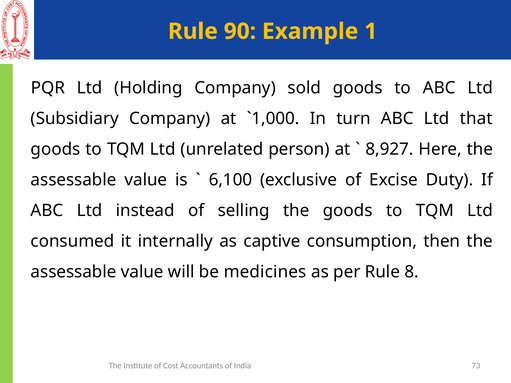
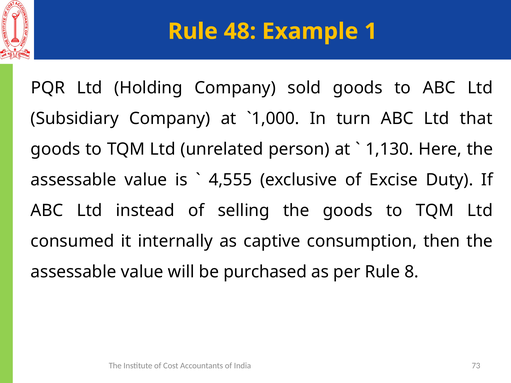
90: 90 -> 48 (240, 31)
8,927: 8,927 -> 1,130 (389, 149)
6,100: 6,100 -> 4,555 (230, 180)
medicines: medicines -> purchased (265, 272)
